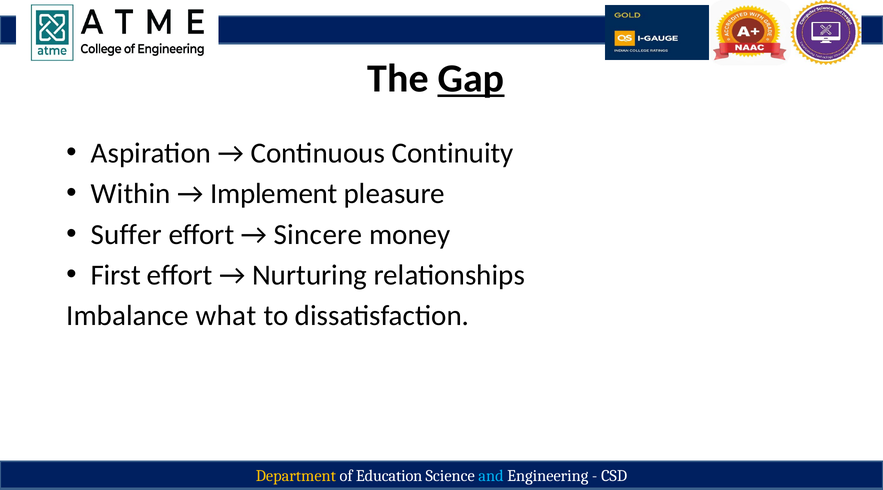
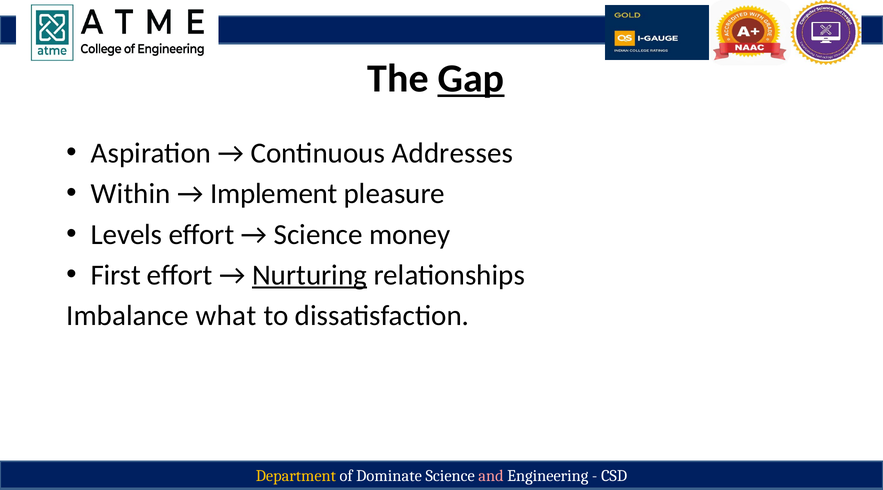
Continuity: Continuity -> Addresses (453, 153)
Suffer: Suffer -> Levels (127, 235)
Sincere: Sincere -> Science (318, 235)
Nurturing underline: none -> present (310, 275)
Education: Education -> Dominate (389, 477)
and colour: light blue -> pink (491, 477)
